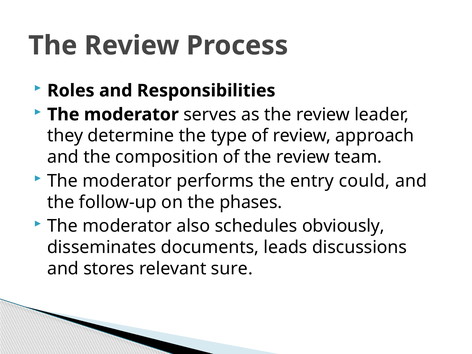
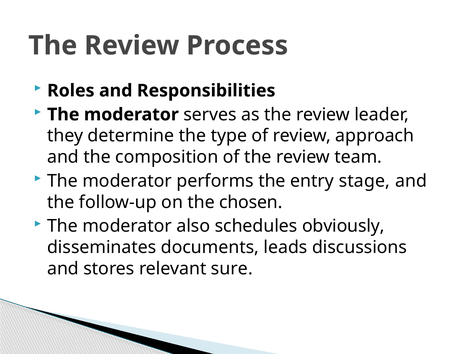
could: could -> stage (364, 181)
phases: phases -> chosen (251, 202)
